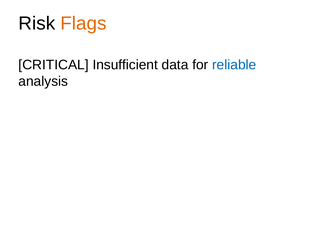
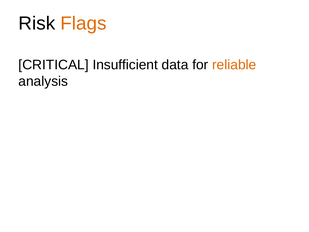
reliable colour: blue -> orange (234, 65)
